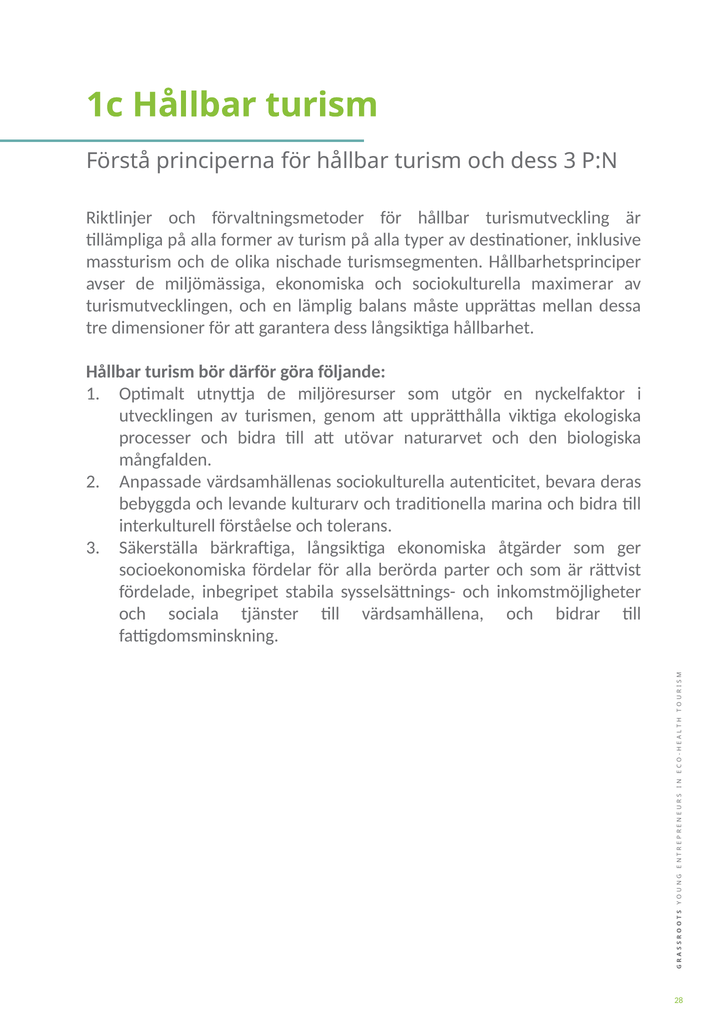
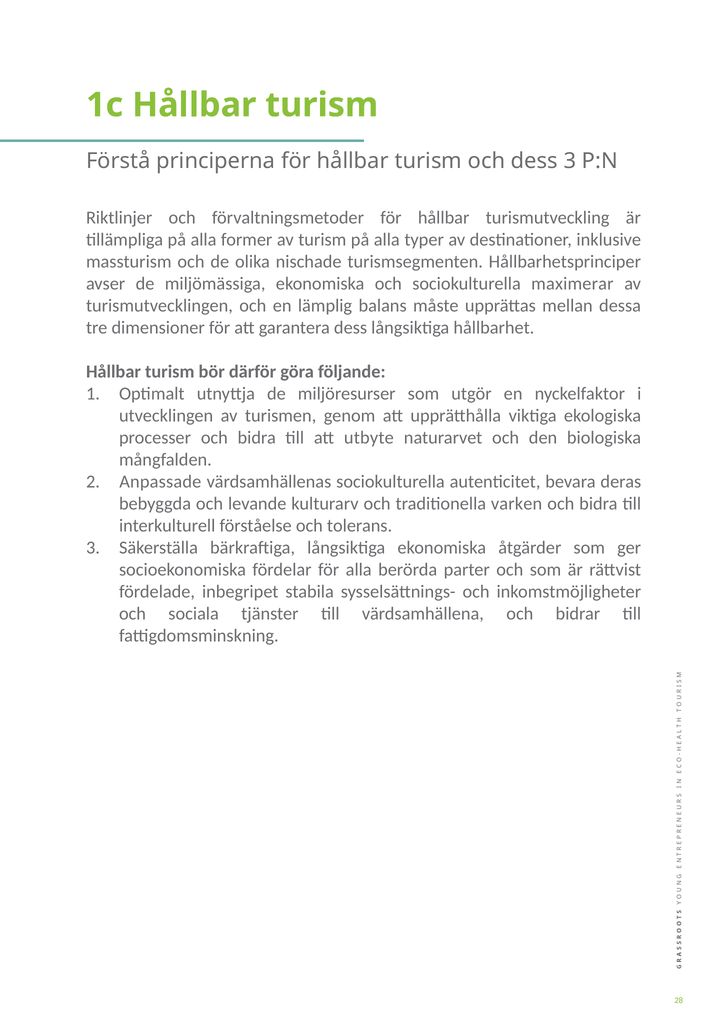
utövar: utövar -> utbyte (369, 438)
marina: marina -> varken (517, 504)
